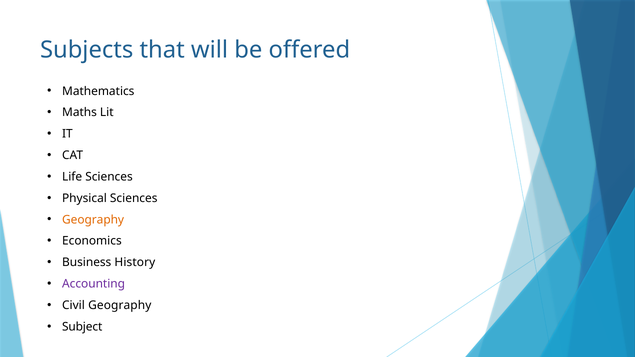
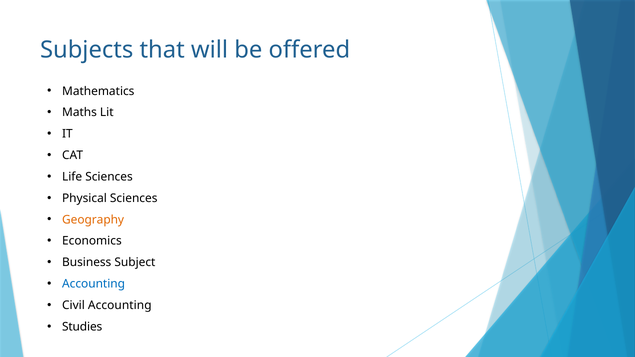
History: History -> Subject (135, 263)
Accounting colour: purple -> blue (94, 284)
Civil Geography: Geography -> Accounting (120, 305)
Subject: Subject -> Studies (82, 327)
